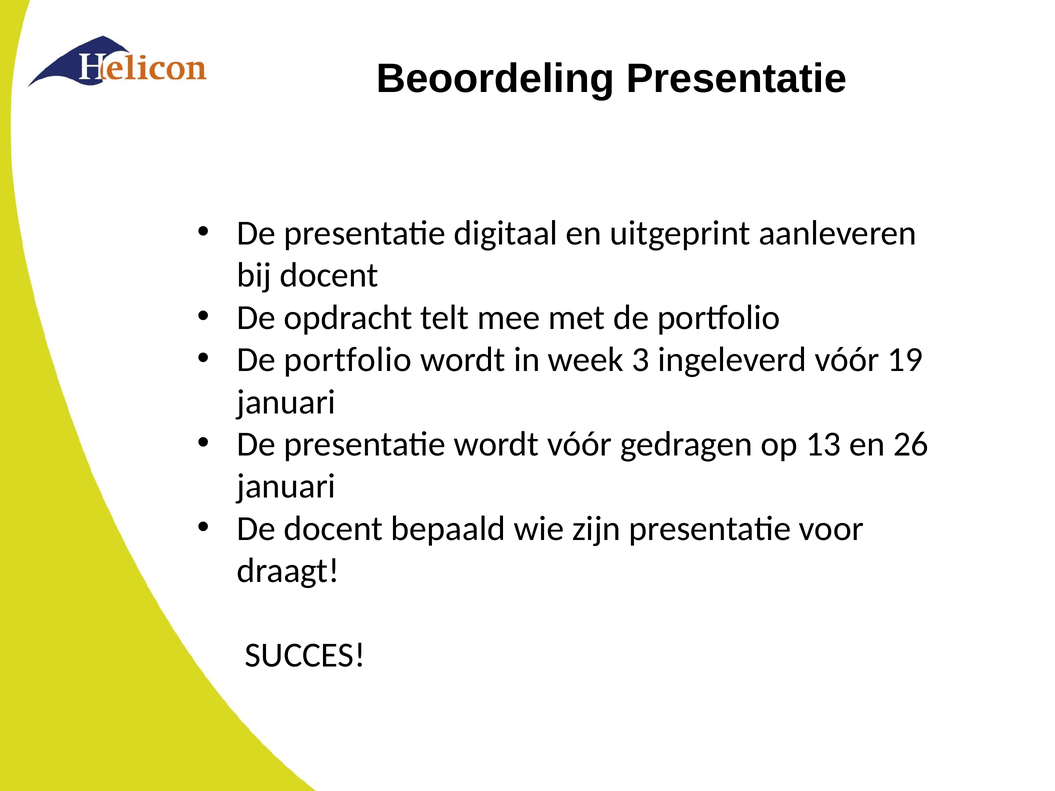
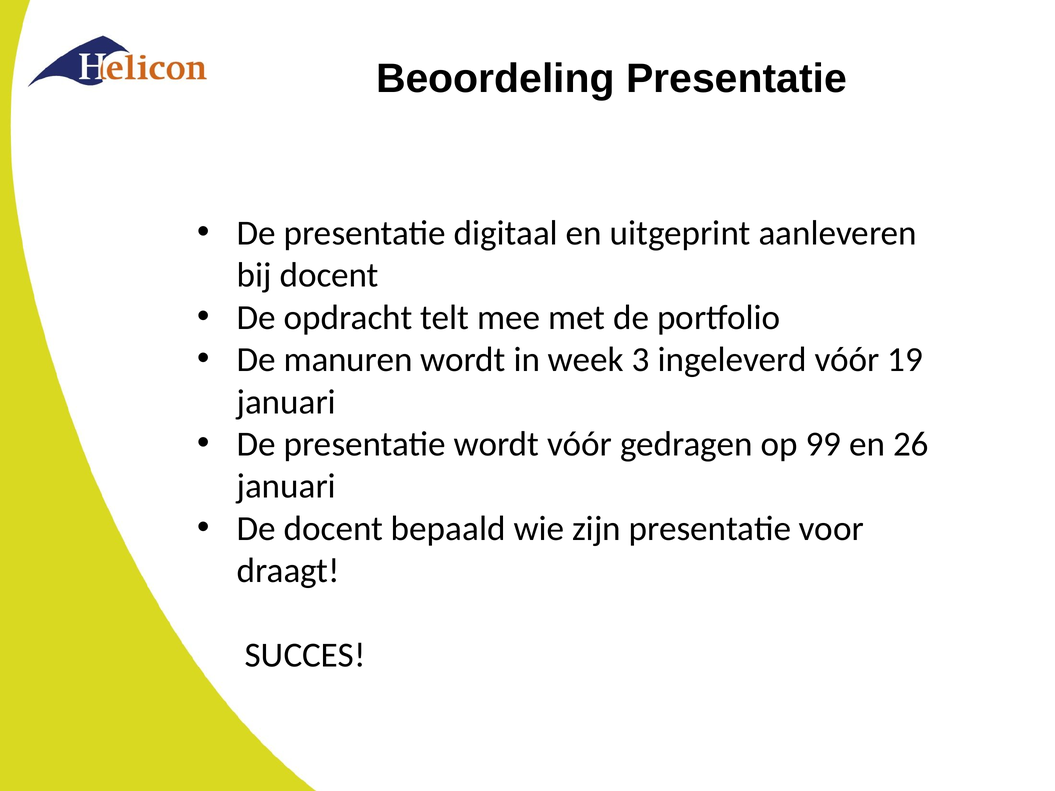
portfolio: portfolio -> manuren (348, 360)
13: 13 -> 99 (823, 444)
